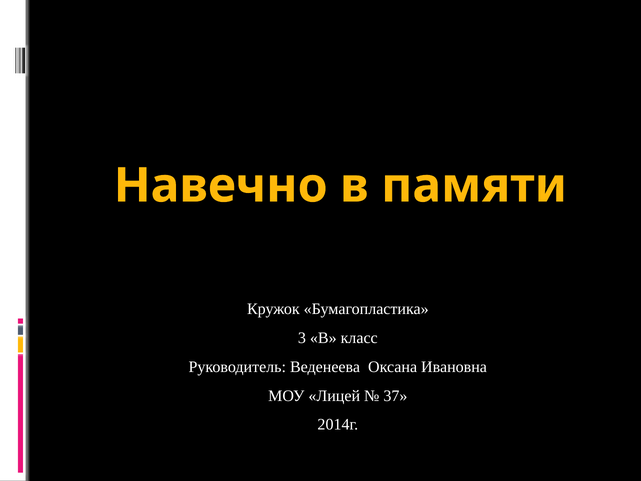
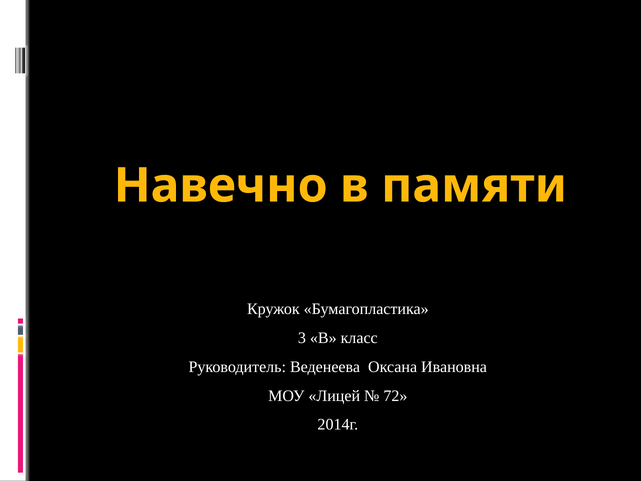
37: 37 -> 72 (395, 396)
